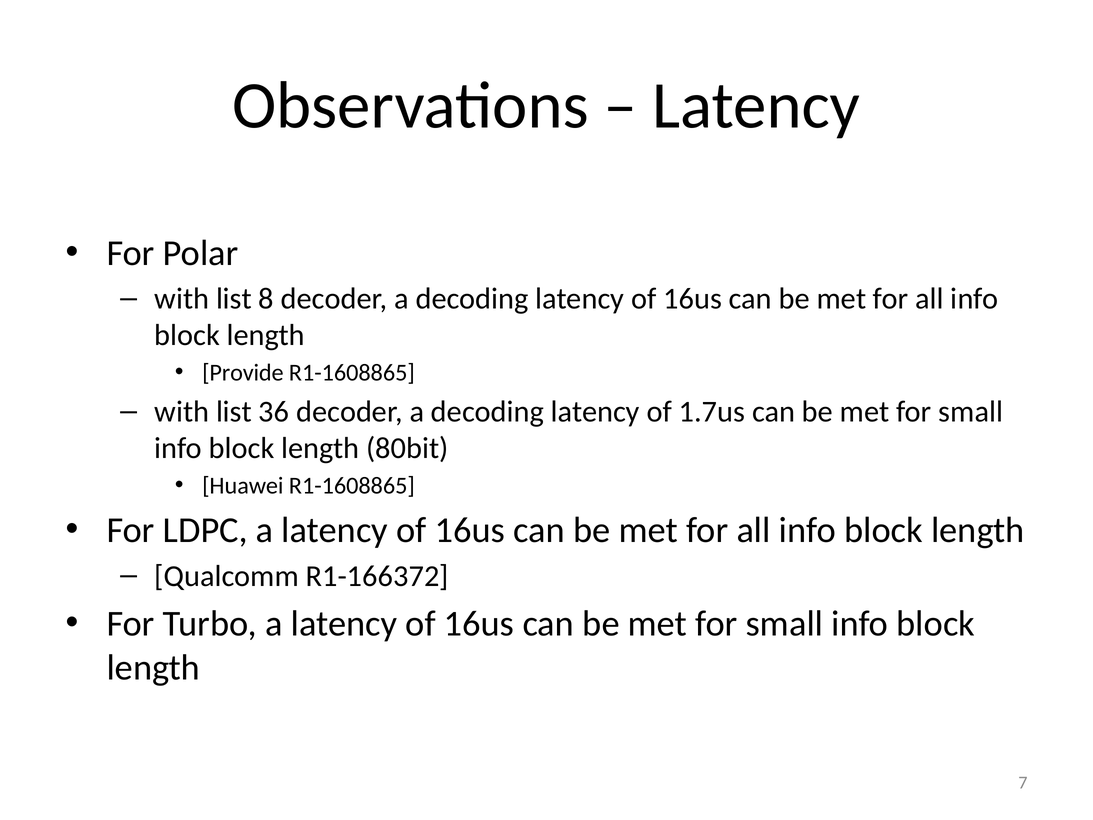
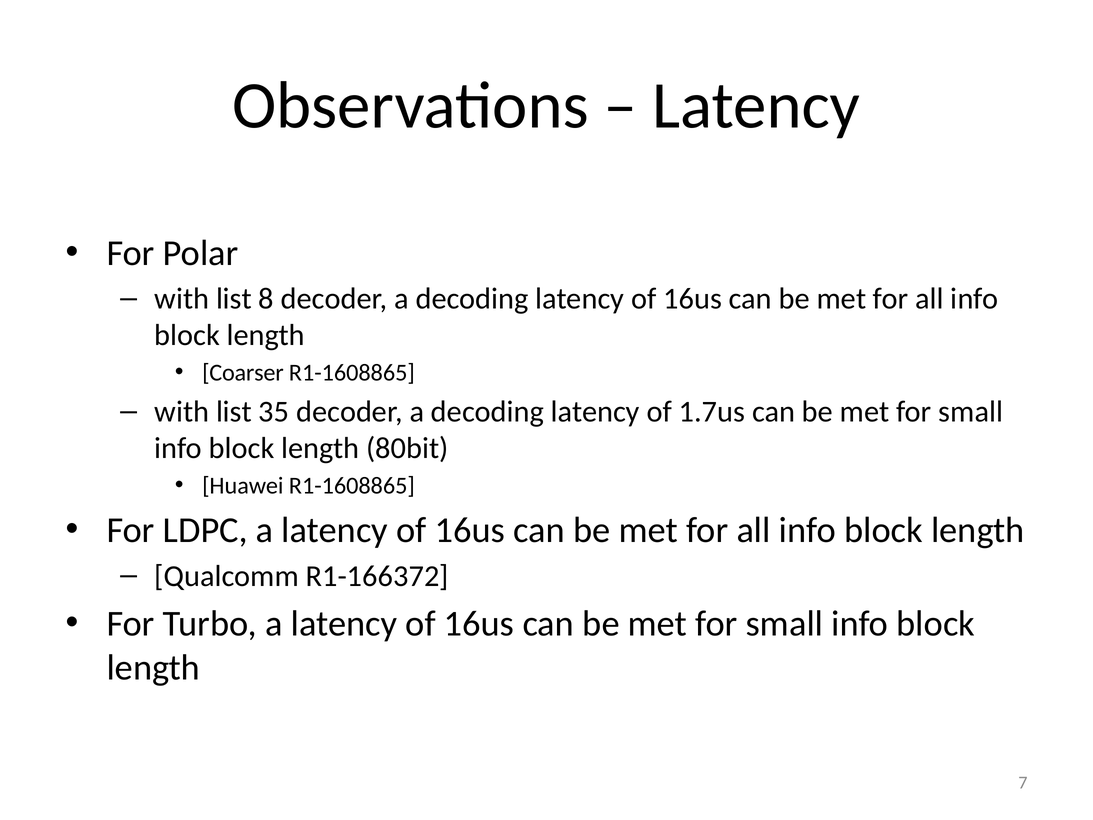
Provide: Provide -> Coarser (243, 372)
36: 36 -> 35 (274, 412)
